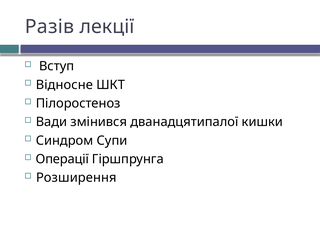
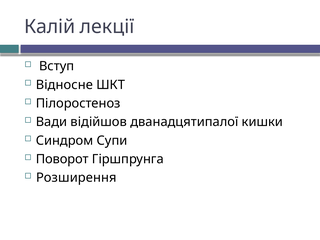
Разів: Разів -> Калій (50, 27)
змінився: змінився -> відійшов (99, 122)
Операції: Операції -> Поворот (62, 159)
